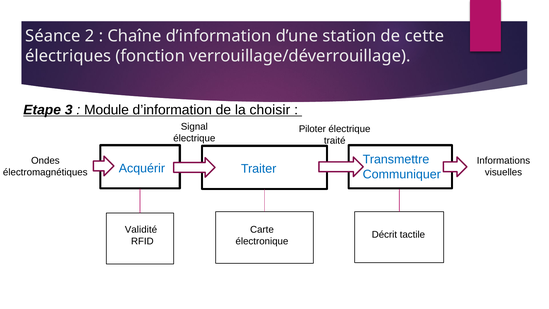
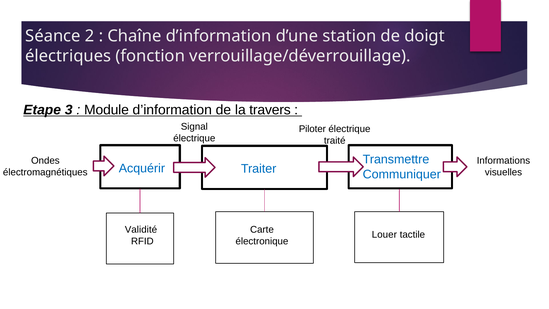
cette: cette -> doigt (425, 36)
choisir: choisir -> travers (270, 110)
Décrit: Décrit -> Louer (384, 235)
